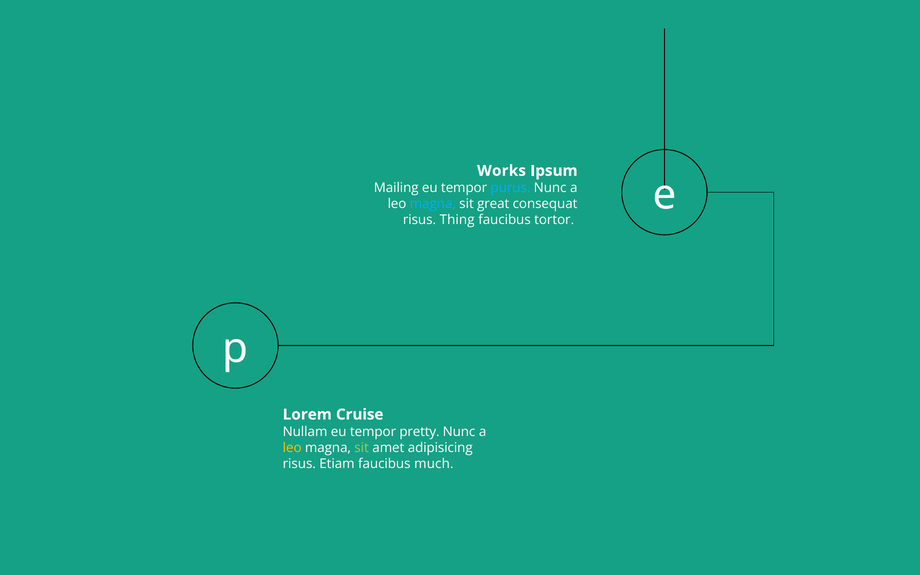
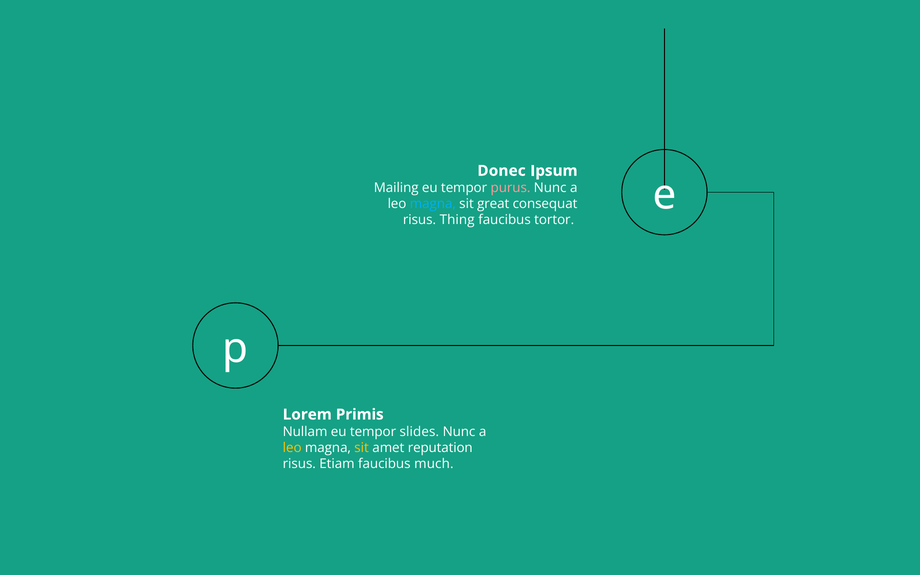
Works: Works -> Donec (501, 171)
purus colour: light blue -> pink (510, 188)
Cruise: Cruise -> Primis (360, 415)
pretty: pretty -> slides (419, 432)
sit colour: light green -> yellow (362, 448)
adipisicing: adipisicing -> reputation (440, 448)
